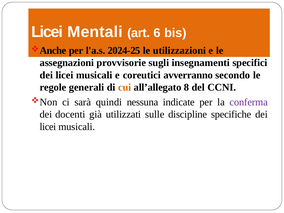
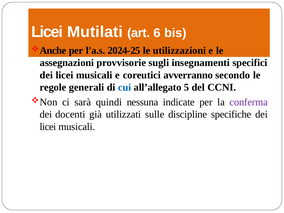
Mentali: Mentali -> Mutilati (95, 32)
cui colour: orange -> blue (125, 87)
8: 8 -> 5 (187, 87)
